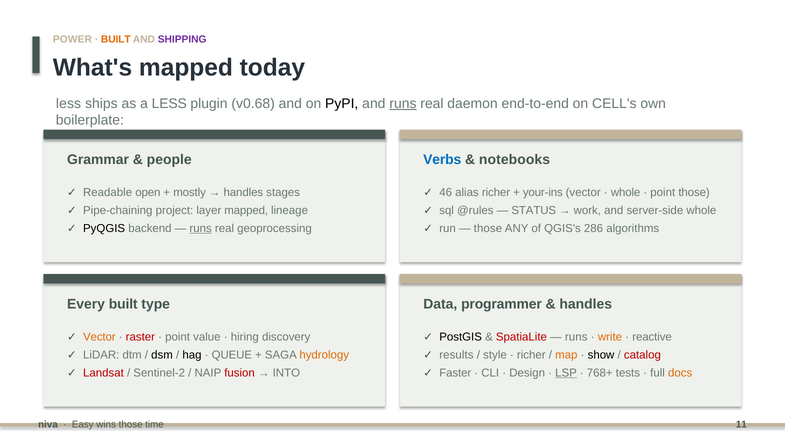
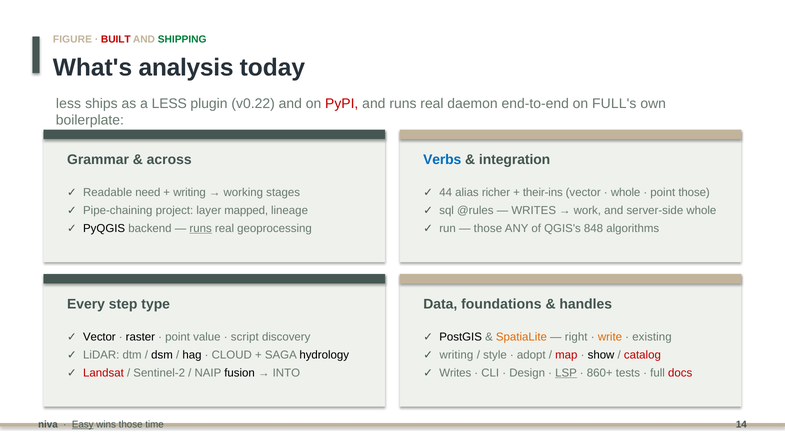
POWER: POWER -> FIGURE (72, 39)
BUILT colour: orange -> red (116, 39)
SHIPPING colour: purple -> green (182, 39)
What's mapped: mapped -> analysis (186, 68)
v0.68: v0.68 -> v0.22 (253, 103)
PyPI colour: black -> red (342, 103)
runs underline: present -> none (403, 103)
CELL's: CELL's -> FULL's (614, 103)
people: people -> across (169, 159)
notebooks: notebooks -> integration (515, 159)
open: open -> need (148, 192)
mostly: mostly -> writing (190, 192)
handles: handles -> working (243, 192)
46: 46 -> 44 (446, 192)
your-ins: your-ins -> their-ins (543, 192)
STATUS: STATUS -> WRITES (534, 210)
286: 286 -> 848 (594, 228)
Every built: built -> step (123, 304)
programmer: programmer -> foundations (501, 304)
Vector colour: orange -> black (99, 337)
raster colour: red -> black (140, 337)
hiring: hiring -> script (245, 337)
SpatiaLite colour: red -> orange (521, 337)
runs: runs -> right (576, 337)
reactive: reactive -> existing (652, 337)
QUEUE: QUEUE -> CLOUD (232, 355)
hydrology colour: orange -> black (324, 355)
results: results -> writing (456, 355)
richer: richer -> adopt (531, 355)
map colour: orange -> red (566, 355)
fusion colour: red -> black (240, 372)
Faster: Faster -> Writes (455, 372)
768+: 768+ -> 860+ (600, 372)
docs colour: orange -> red (680, 372)
Easy underline: none -> present (83, 424)
11: 11 -> 14 (741, 424)
